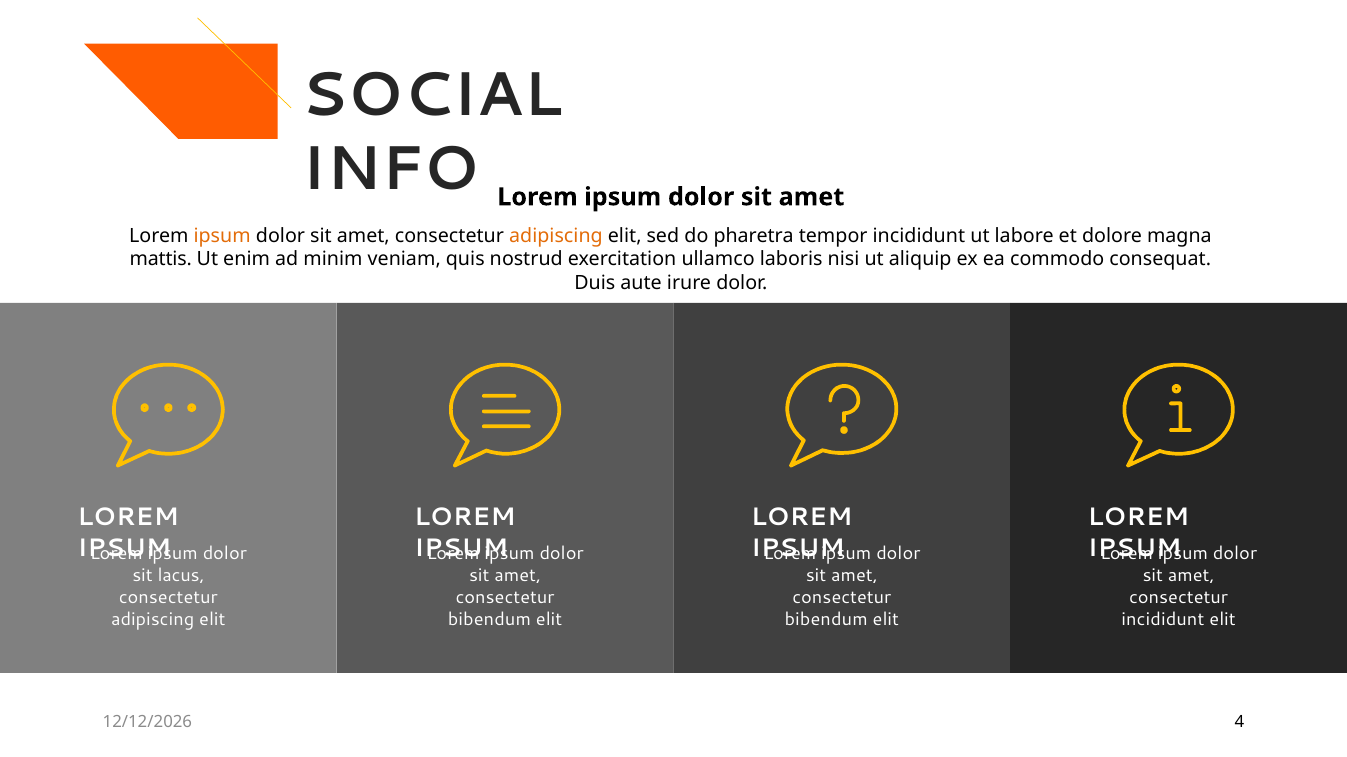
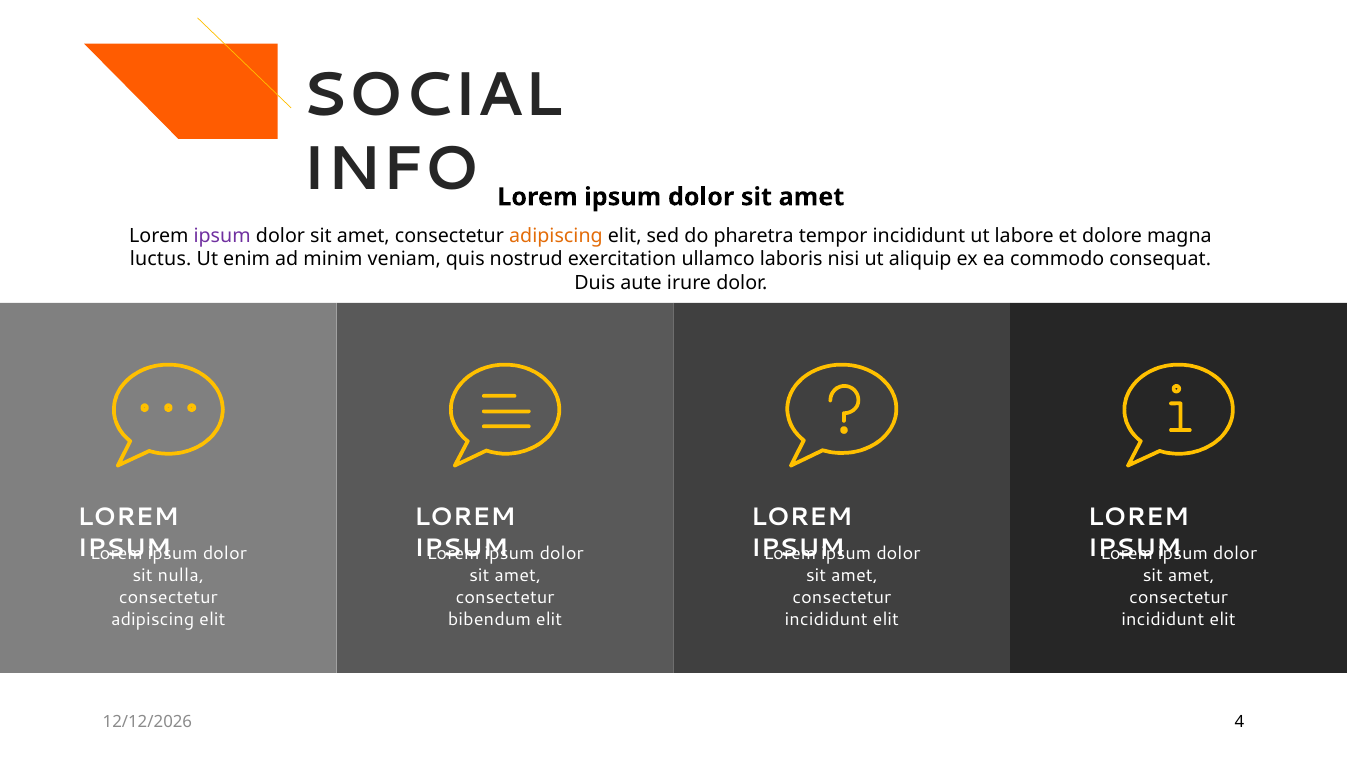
ipsum colour: orange -> purple (222, 236)
mattis: mattis -> luctus (161, 259)
lacus: lacus -> nulla (181, 576)
bibendum: bibendum -> incididunt (826, 620)
